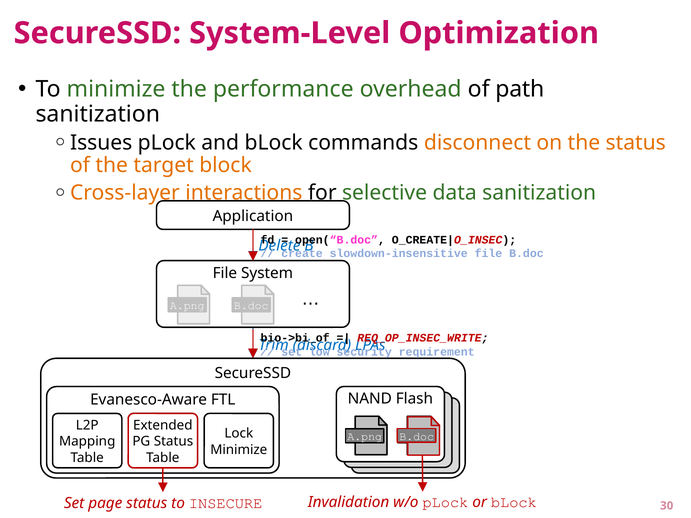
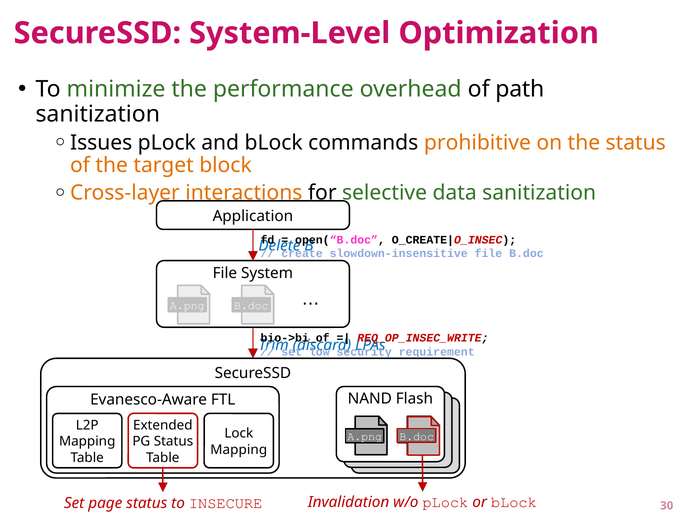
disconnect: disconnect -> prohibitive (477, 143)
Minimize: Minimize -> Mapping (239, 450)
